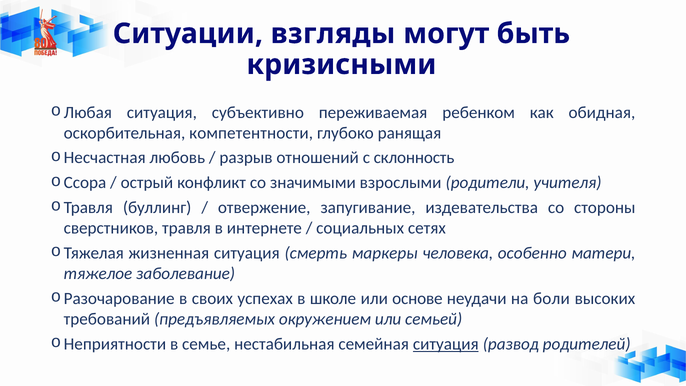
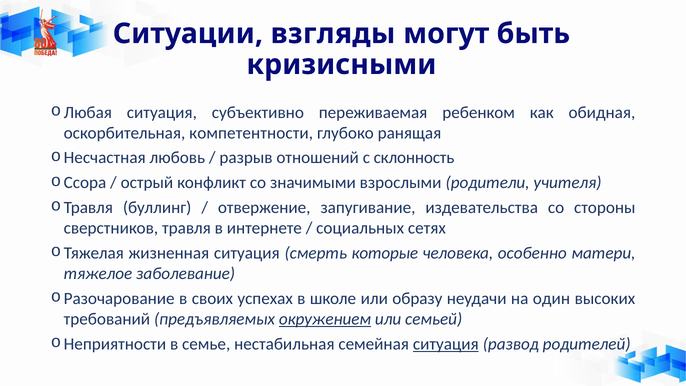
маркеры: маркеры -> которые (385, 253)
основе: основе -> образу (417, 298)
боли: боли -> один (551, 298)
окружением underline: none -> present (325, 319)
